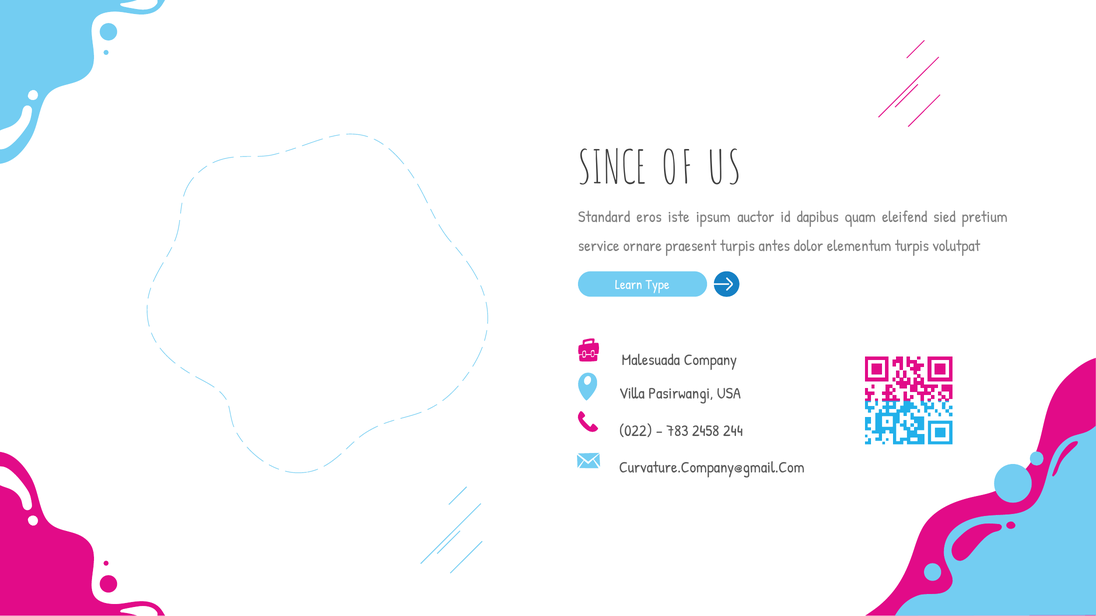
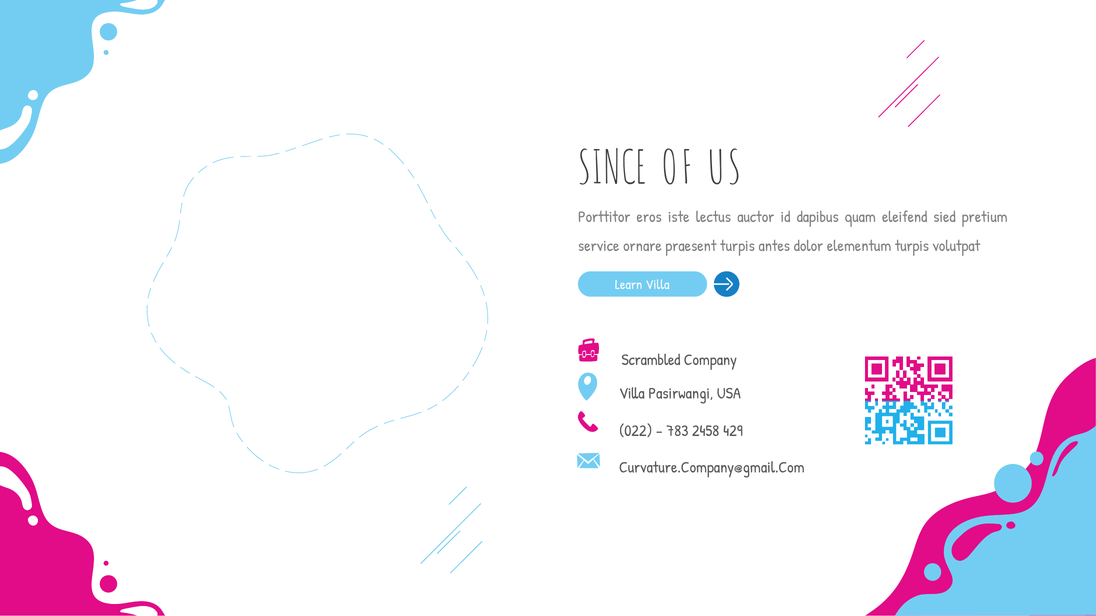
Standard: Standard -> Porttitor (604, 217)
ipsum: ipsum -> lectus (713, 217)
Learn Type: Type -> Villa (658, 285)
Malesuada: Malesuada -> Scrambled (651, 360)
244: 244 -> 429 (733, 431)
